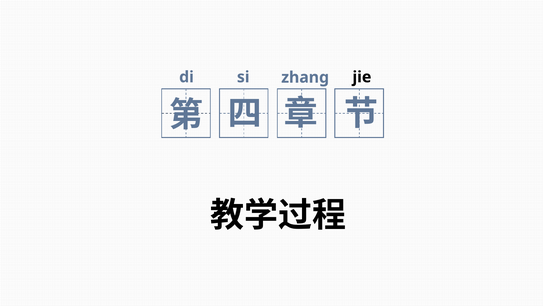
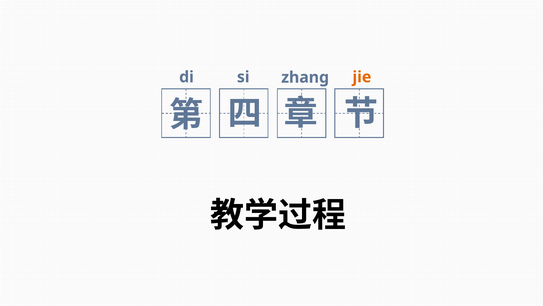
jie colour: black -> orange (362, 77)
